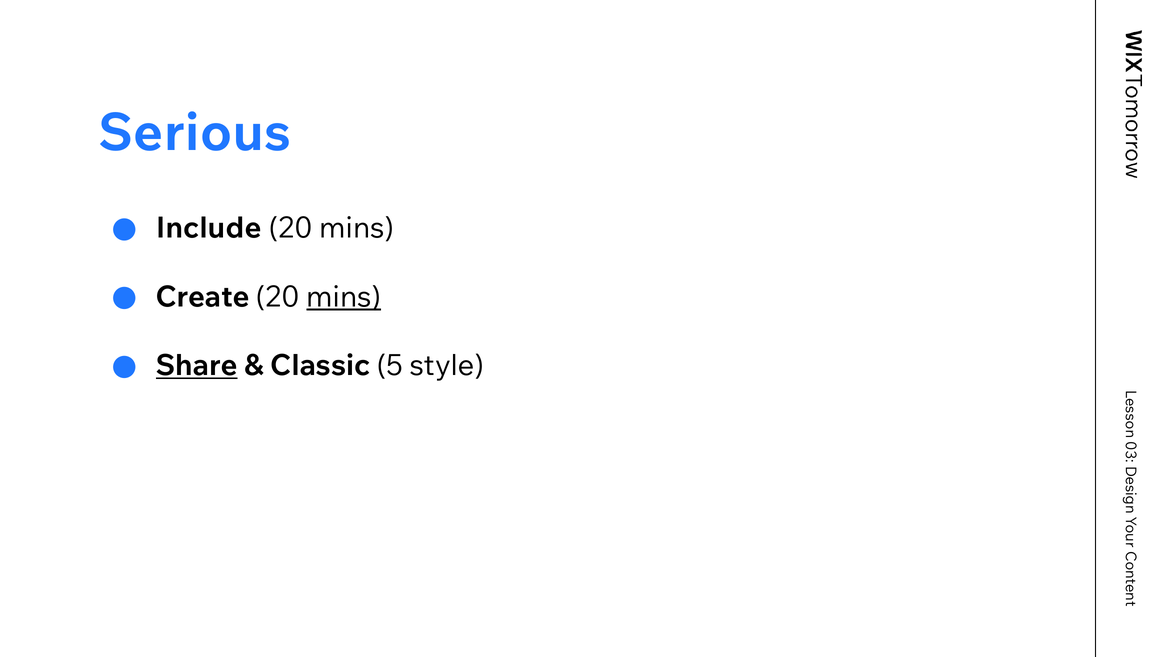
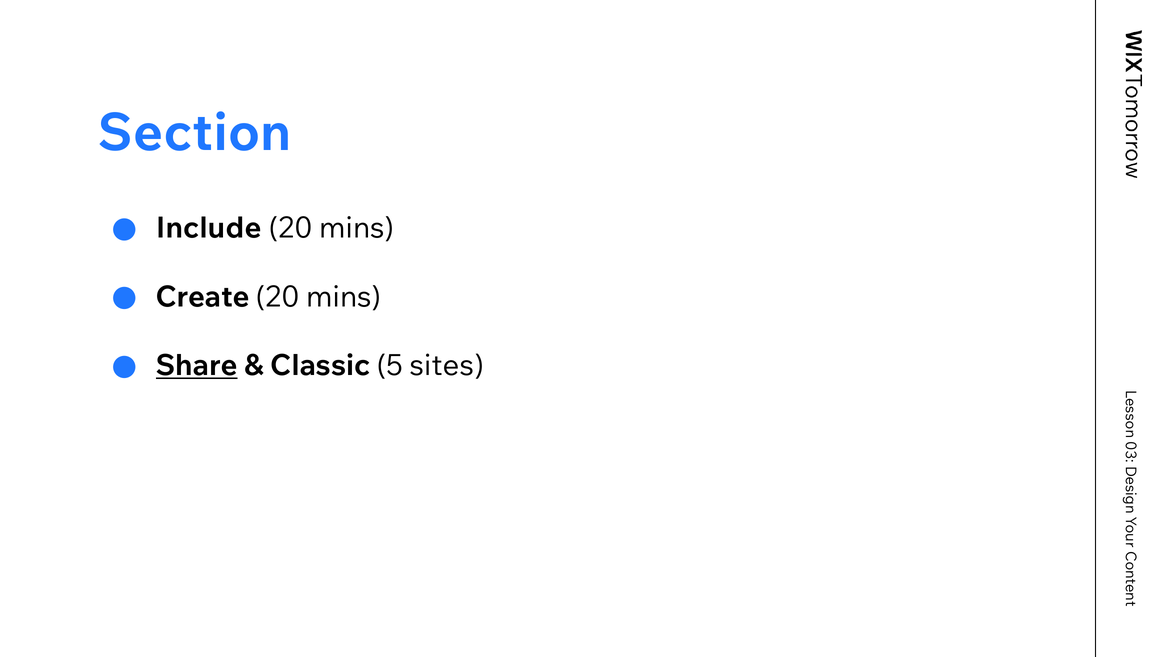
Serious: Serious -> Section (195, 133)
mins underline: present -> none (344, 297)
style: style -> sites (447, 366)
